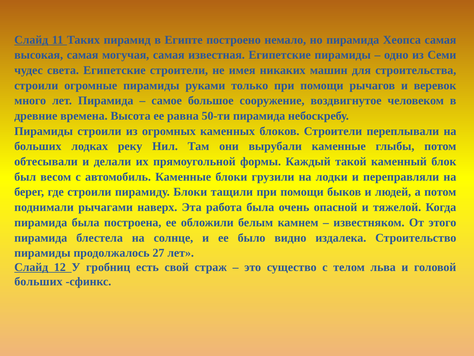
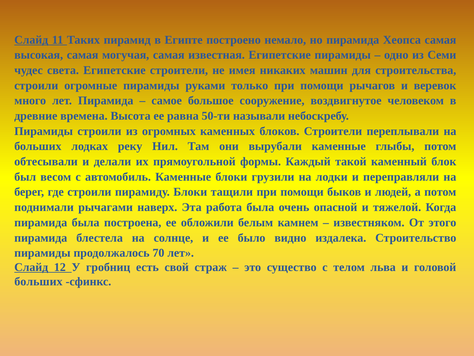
50-ти пирамида: пирамида -> называли (259, 116)
27: 27 -> 70 (158, 253)
